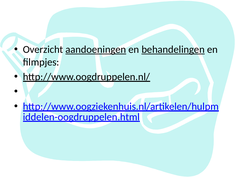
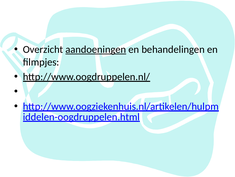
behandelingen underline: present -> none (173, 49)
